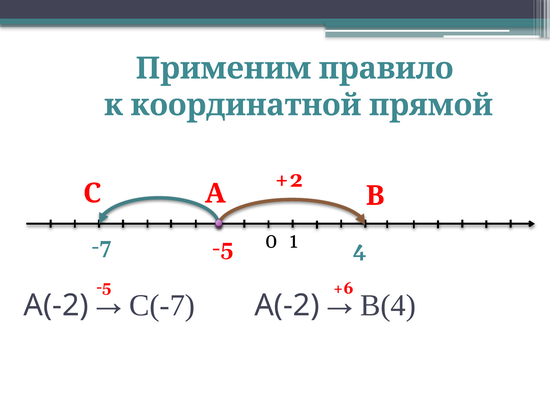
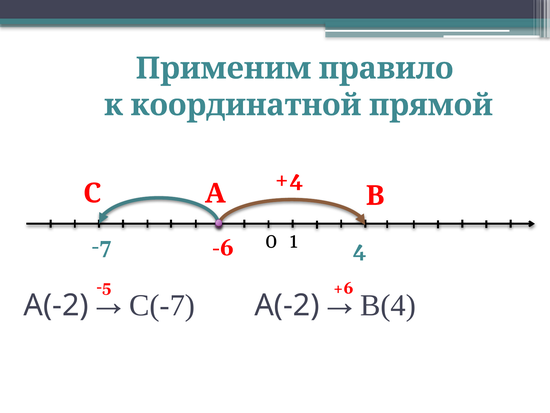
+2: +2 -> +4 (289, 179)
-7 -5: -5 -> -6 (223, 248)
